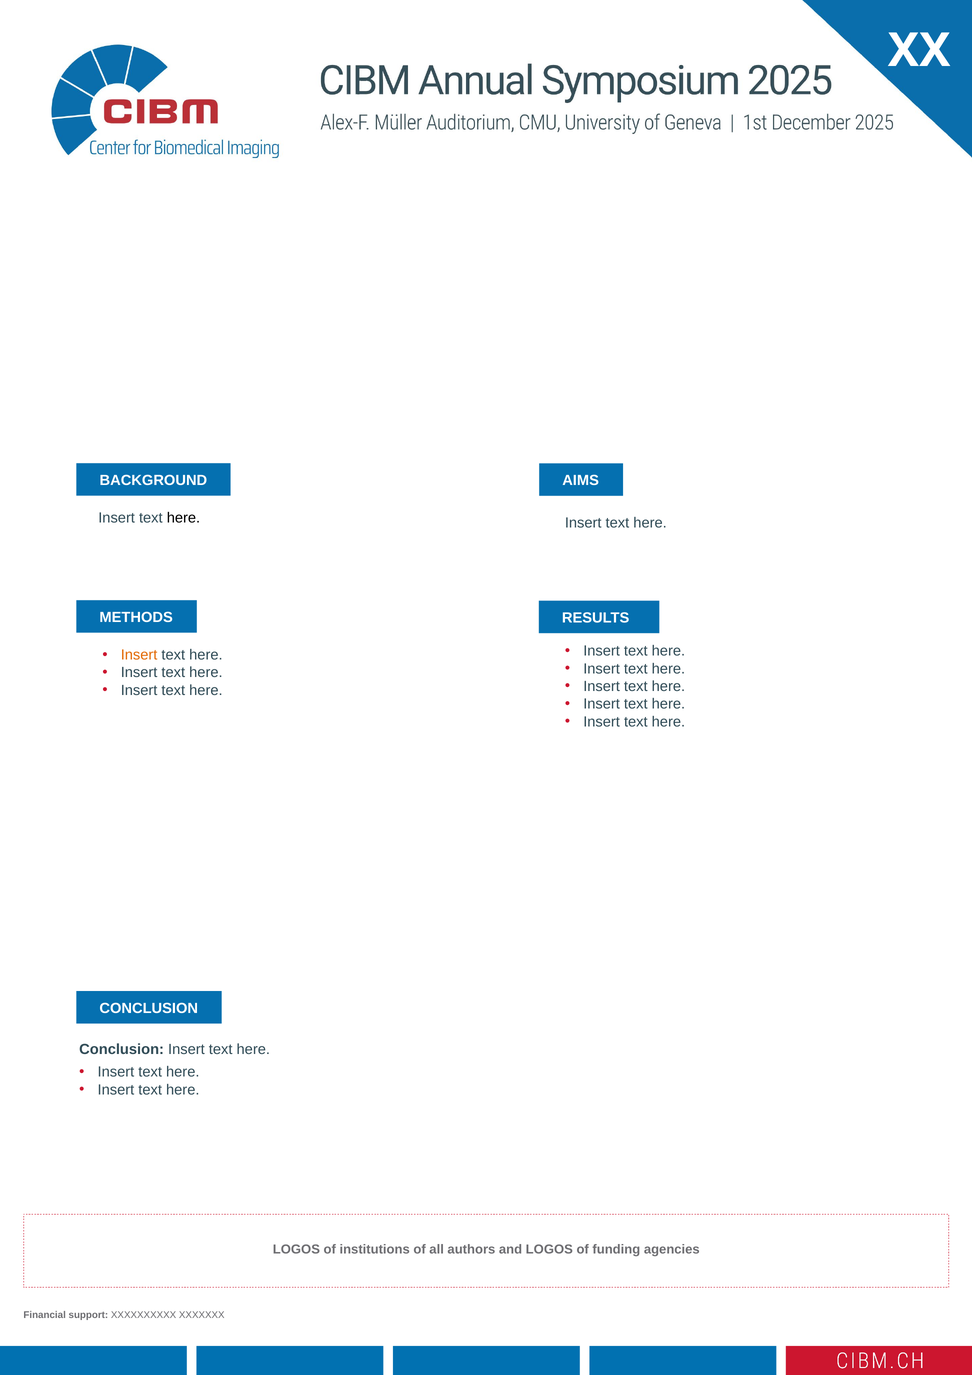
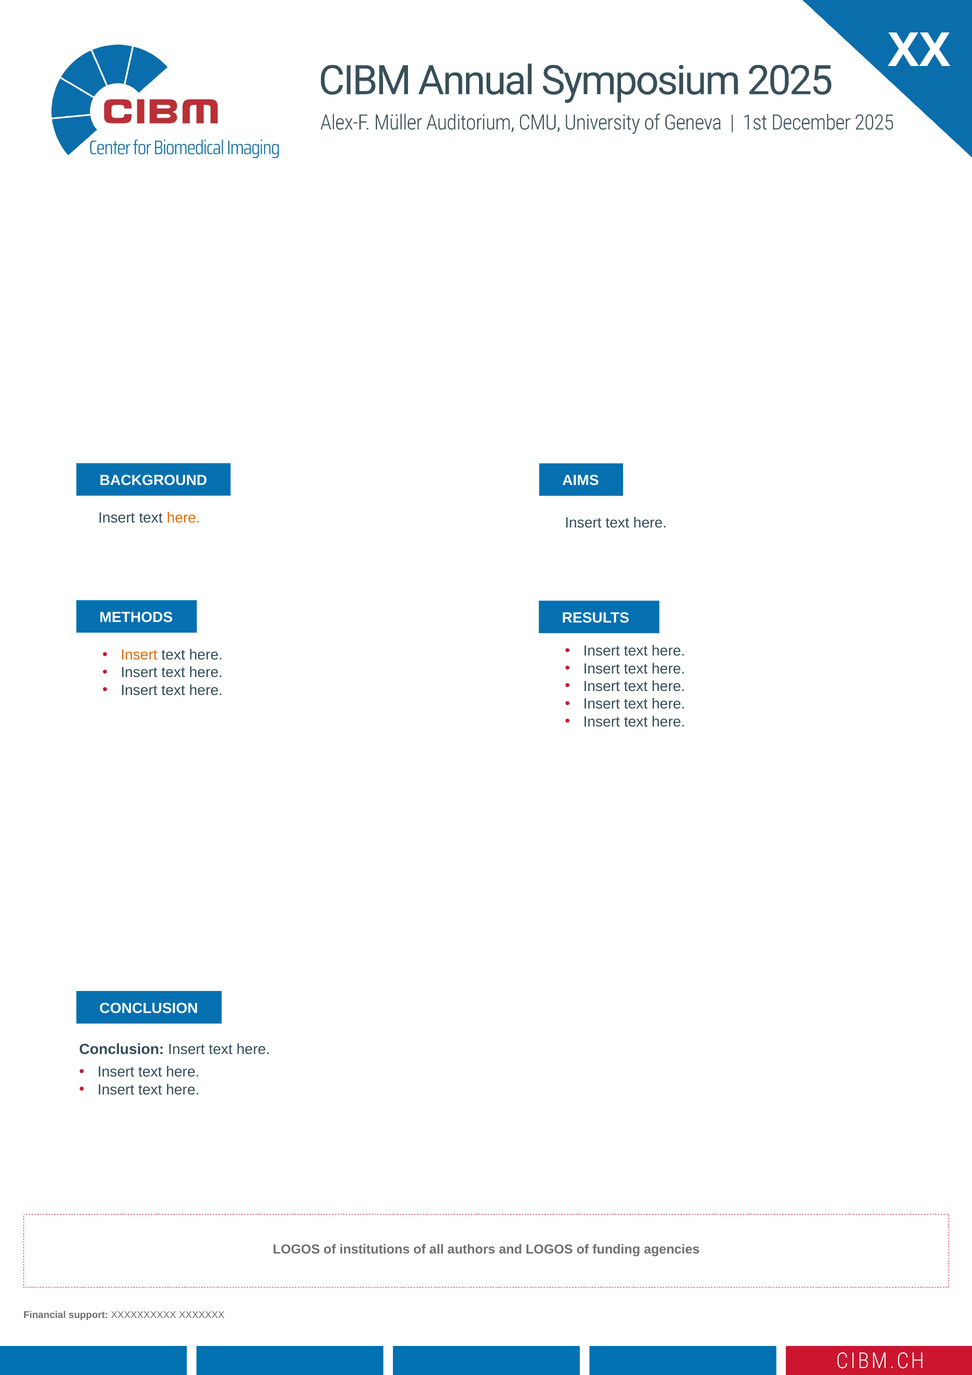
here colour: black -> orange (183, 518)
